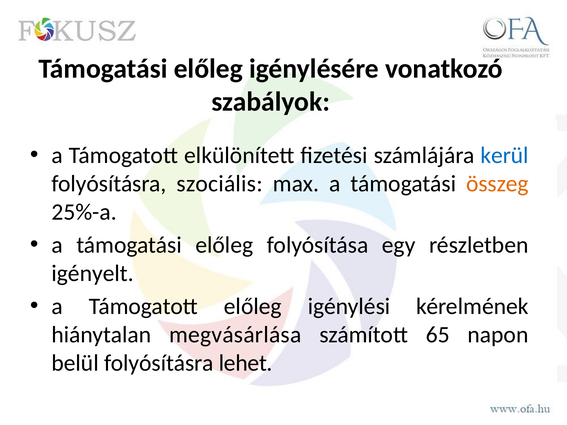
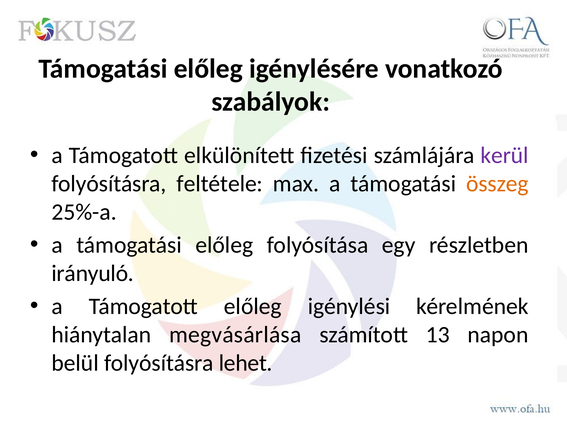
kerül colour: blue -> purple (505, 155)
szociális: szociális -> feltétele (220, 184)
igényelt: igényelt -> irányuló (93, 274)
65: 65 -> 13 (438, 335)
